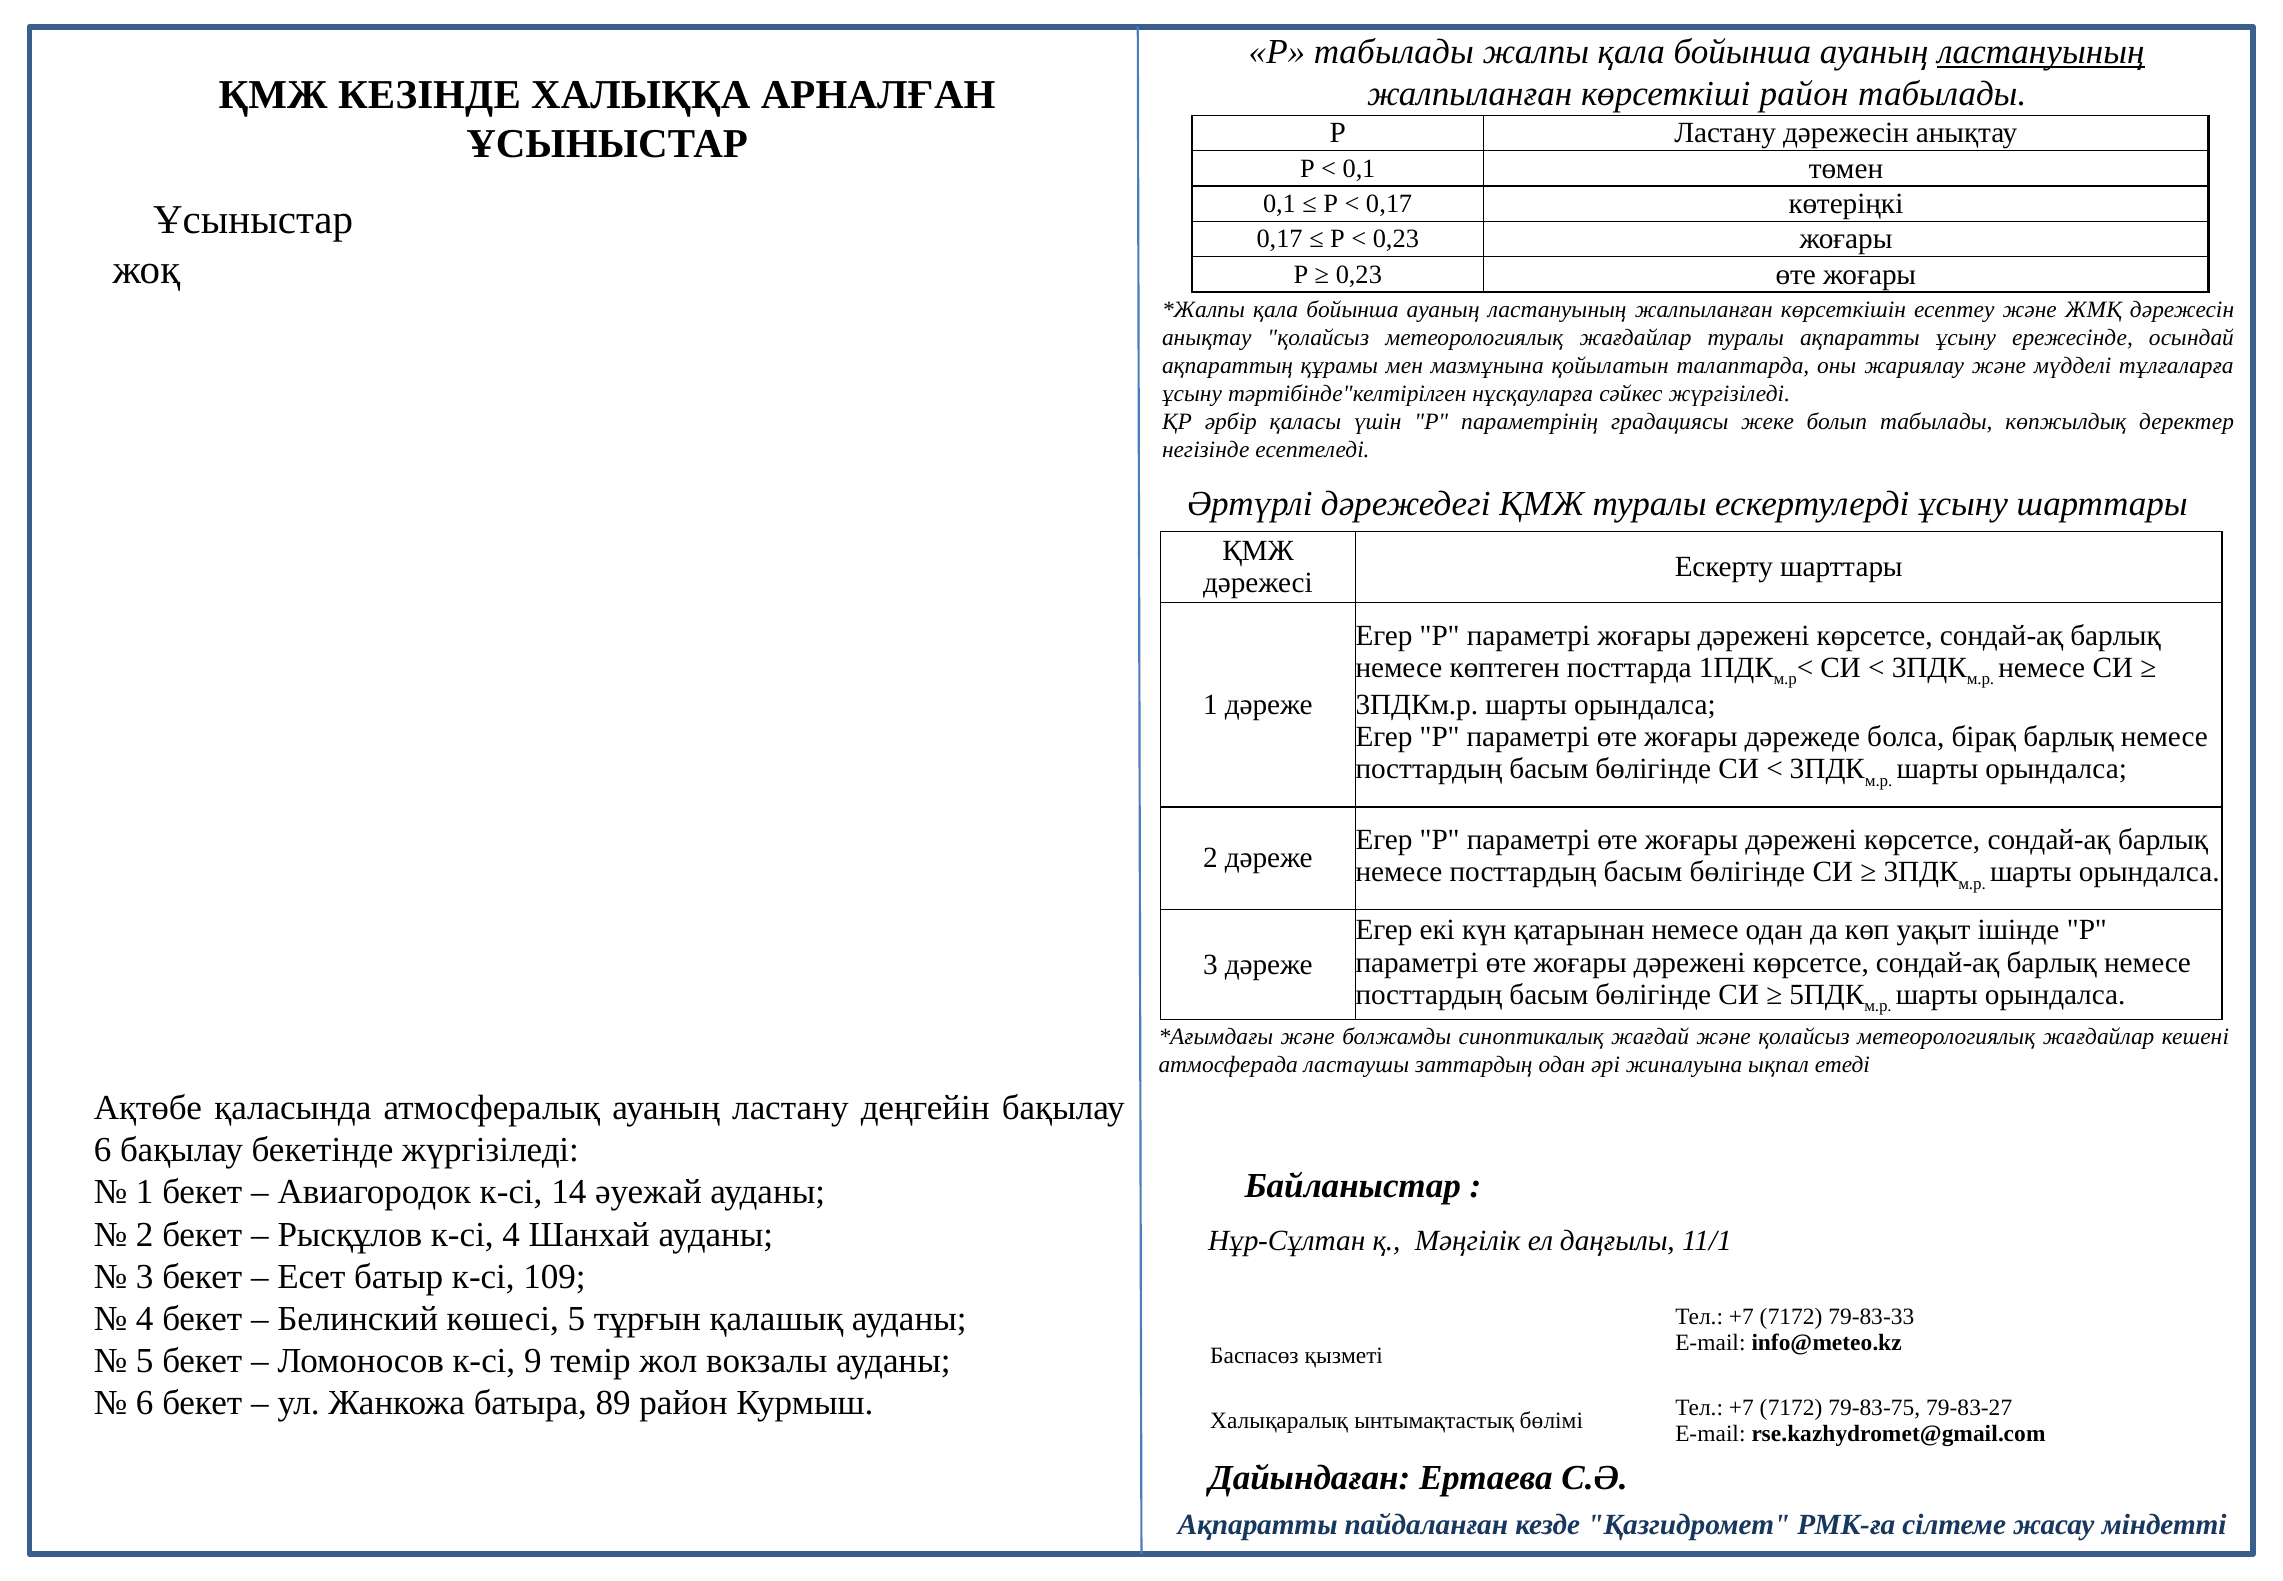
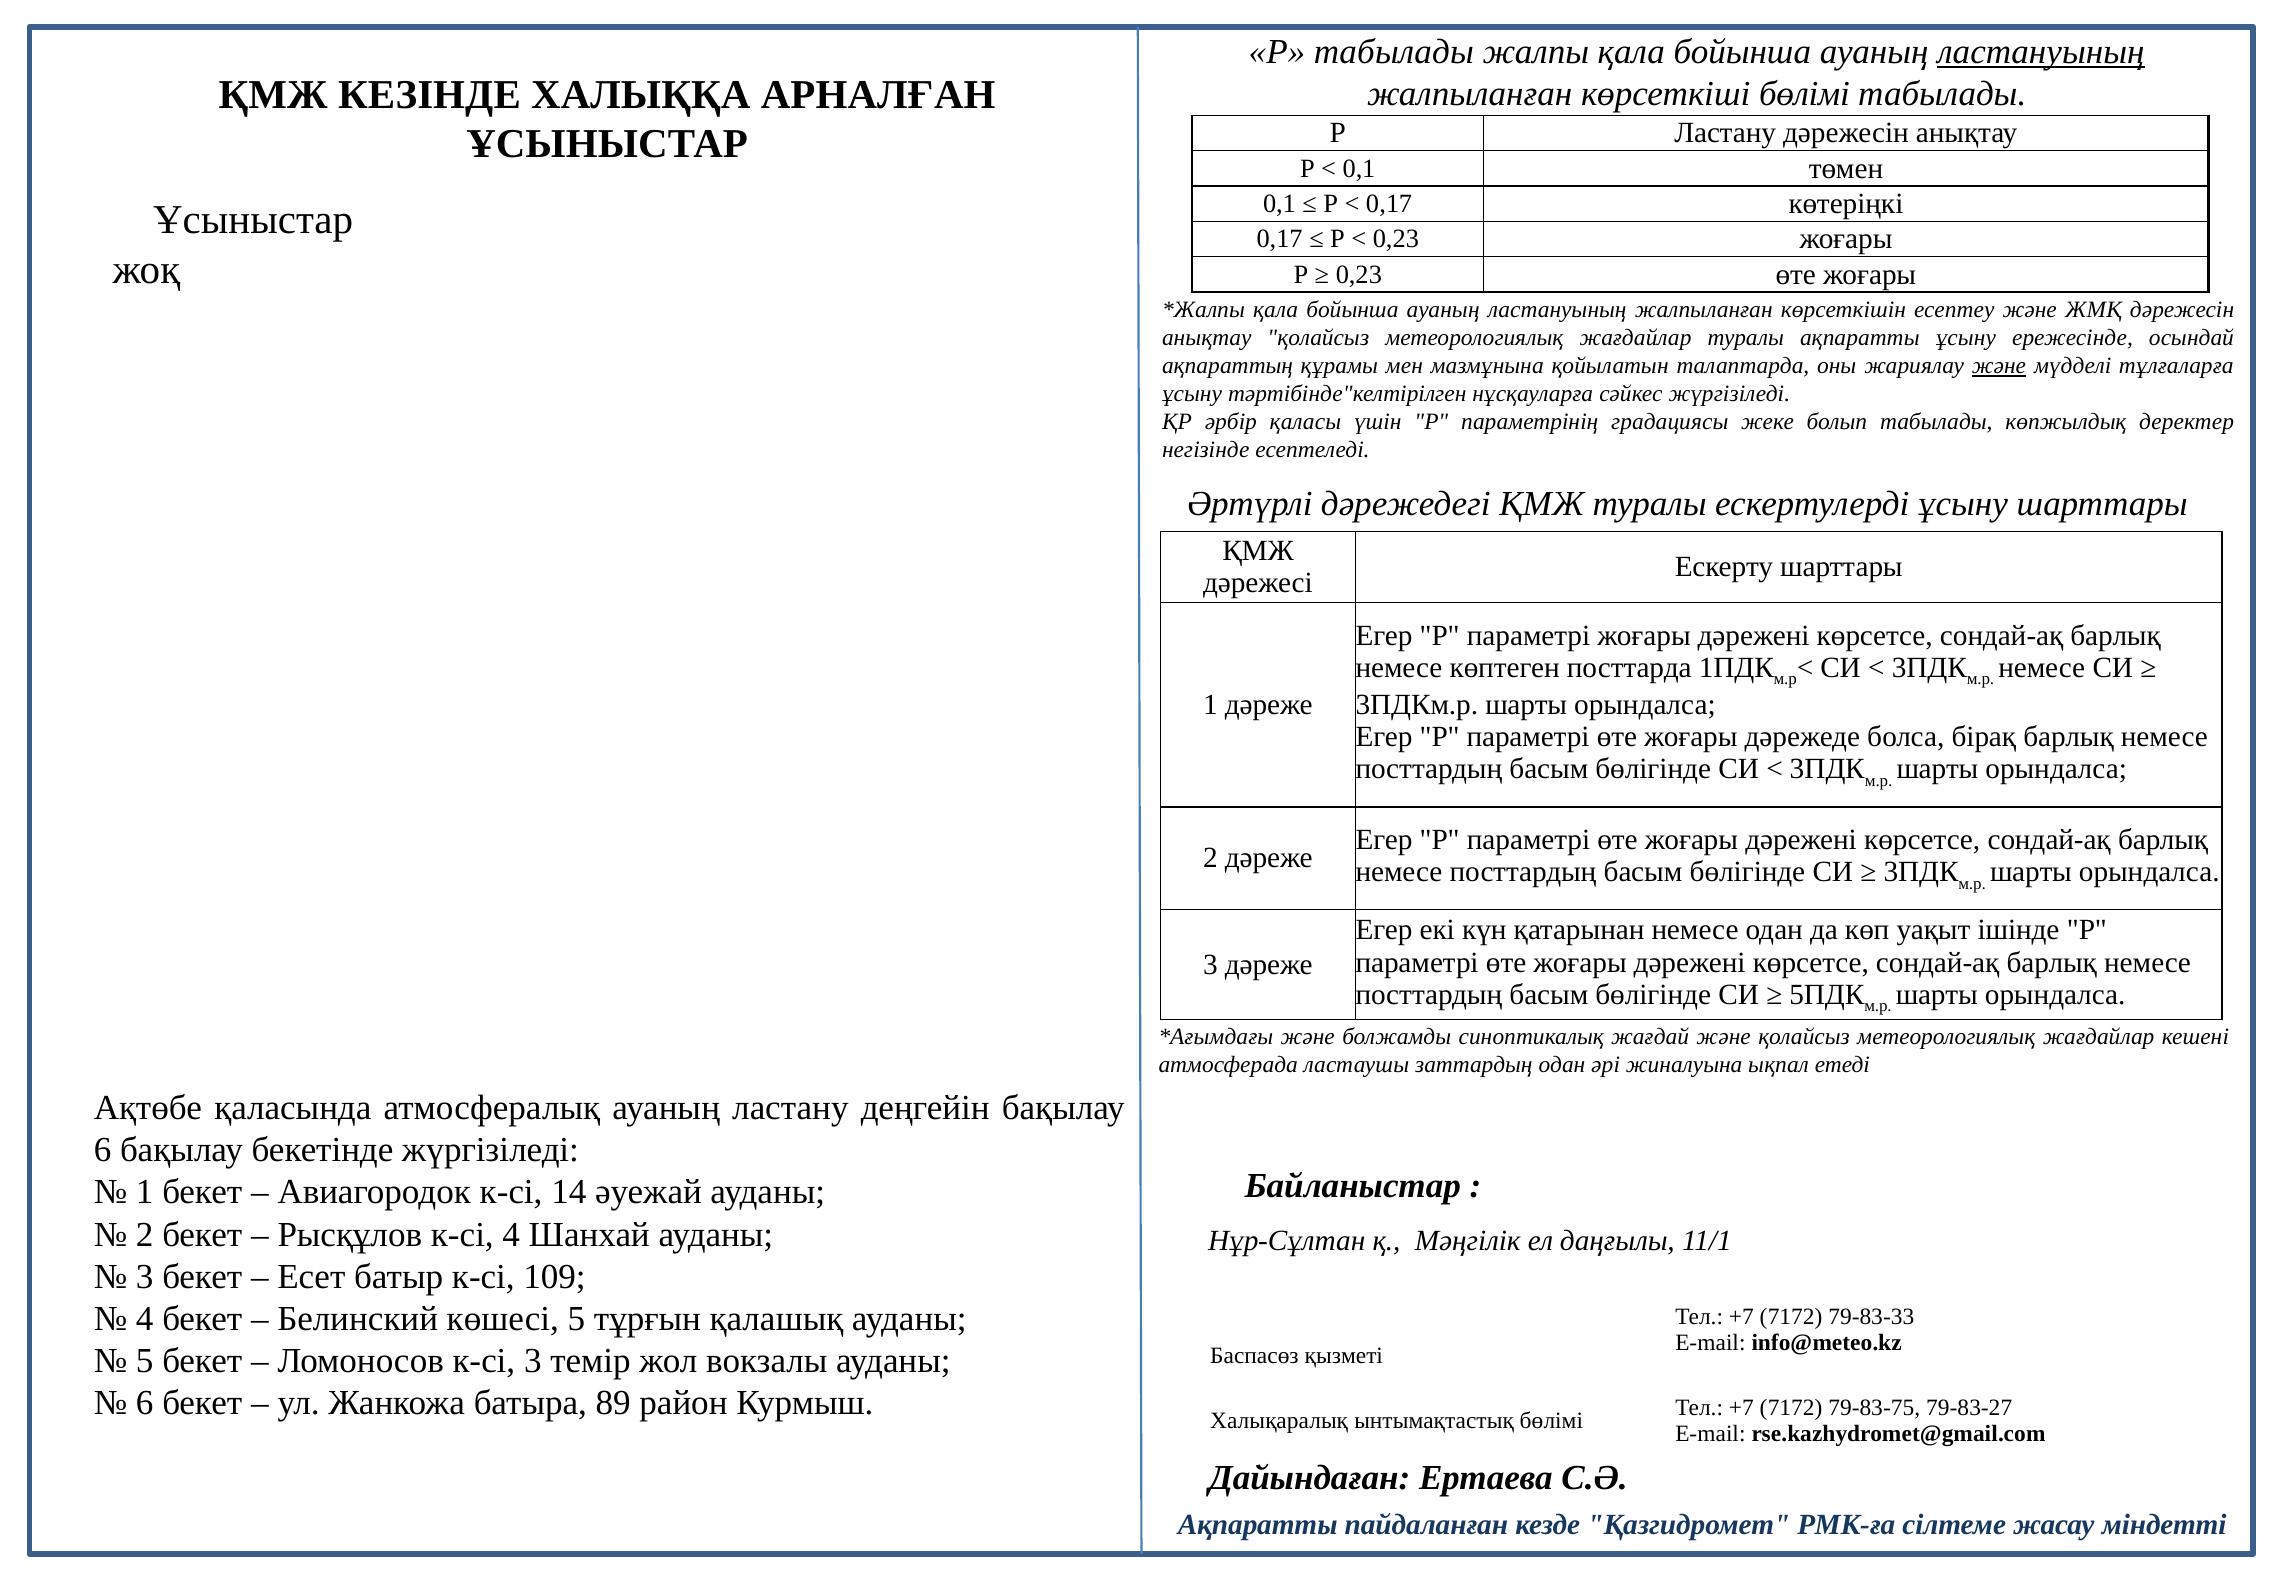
көрсеткіші район: район -> бөлімі (1804, 94)
және underline: none -> present (1999, 366)
к-сі 9: 9 -> 3 (533, 1361)
